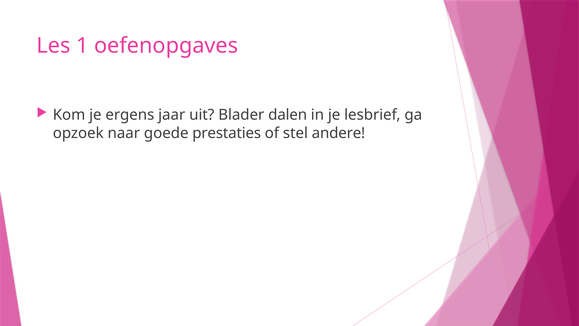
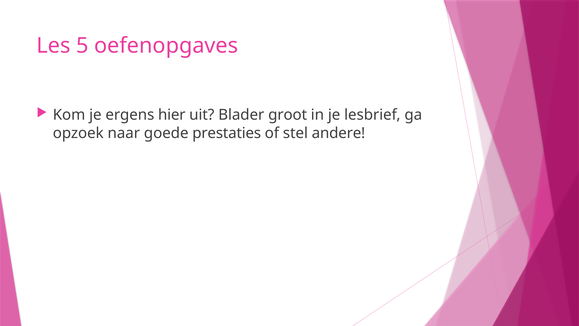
1: 1 -> 5 (82, 46)
jaar: jaar -> hier (172, 115)
dalen: dalen -> groot (288, 115)
